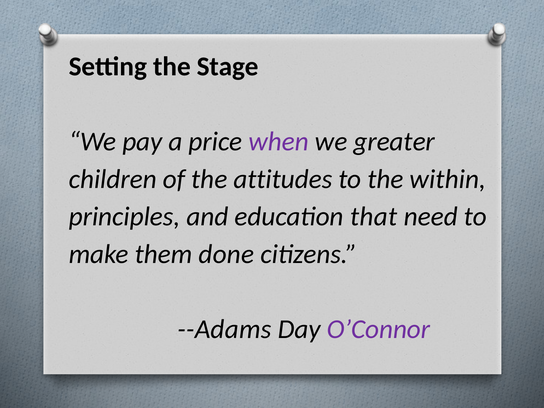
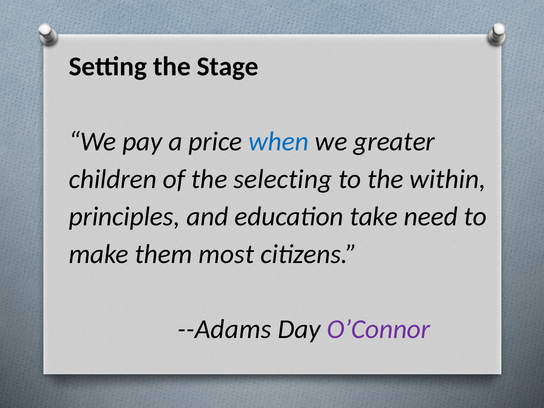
when colour: purple -> blue (279, 142)
attitudes: attitudes -> selecting (283, 179)
that: that -> take (374, 217)
done: done -> most (226, 254)
